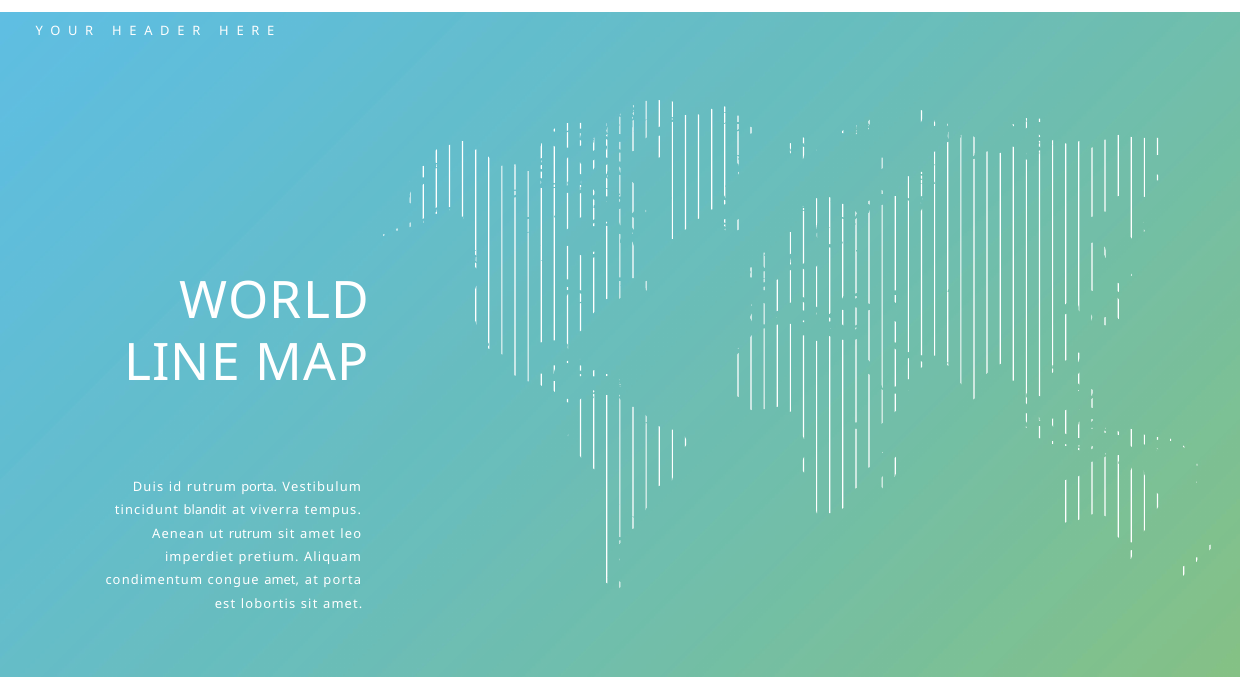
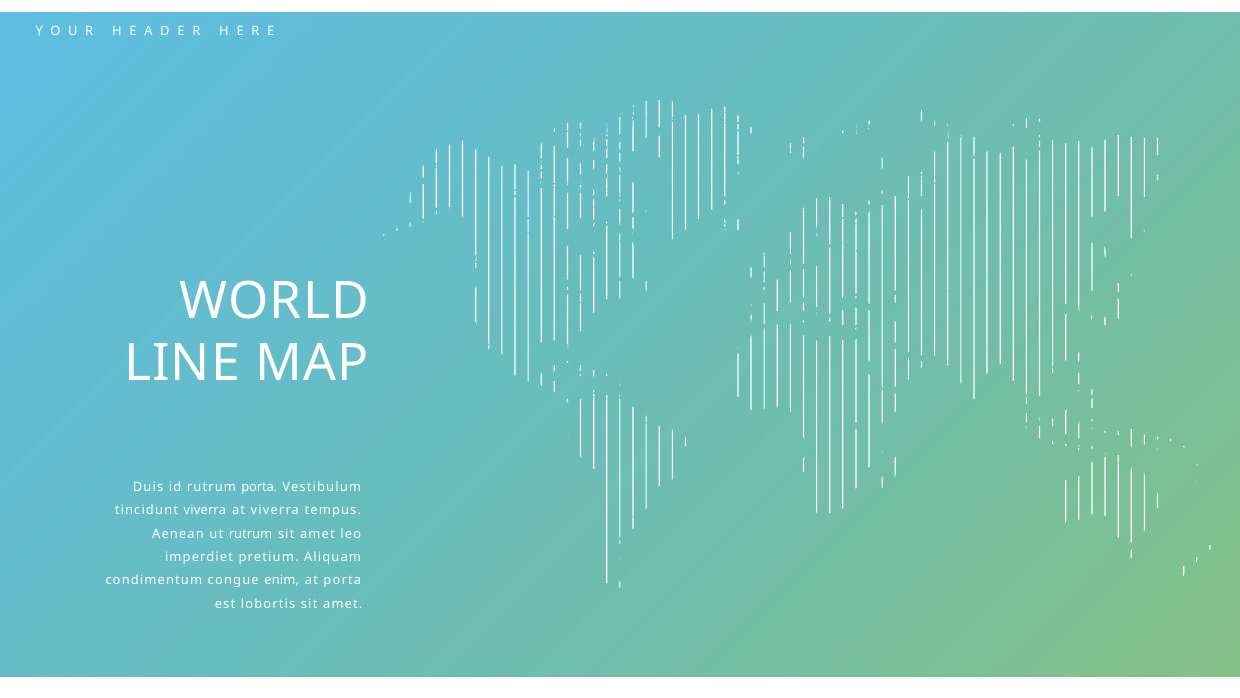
tincidunt blandit: blandit -> viverra (205, 510)
congue amet: amet -> enim (282, 580)
